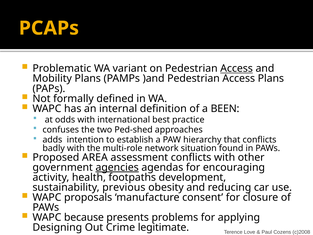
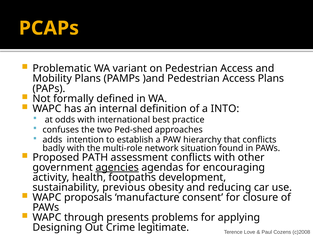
Access underline: present -> none (237, 68)
BEEN: BEEN -> INTO (225, 109)
AREA: AREA -> PATH (95, 157)
because: because -> through (84, 217)
